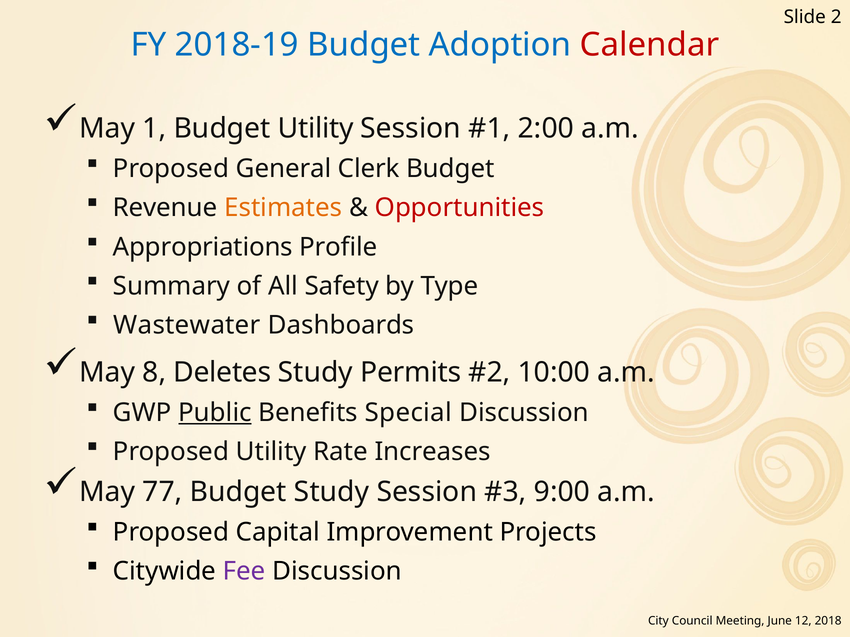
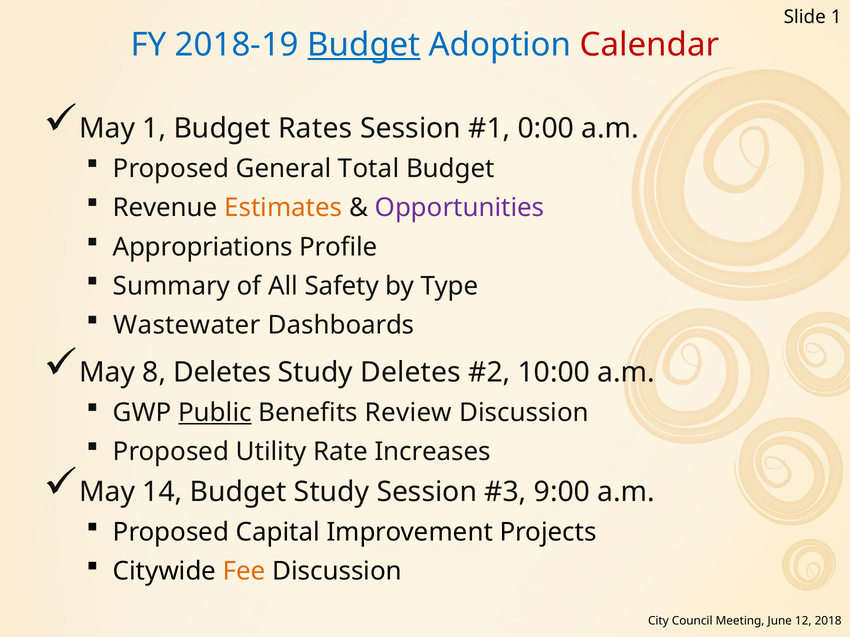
Slide 2: 2 -> 1 (836, 17)
Budget underline: none -> present (364, 45)
Budget Utility: Utility -> Rates (315, 129)
2:00: 2:00 -> 0:00 (546, 129)
Clerk: Clerk -> Total (369, 169)
Opportunities colour: red -> purple (460, 208)
Study Permits: Permits -> Deletes (411, 373)
Special: Special -> Review (408, 413)
77: 77 -> 14 (162, 492)
Fee colour: purple -> orange (244, 572)
